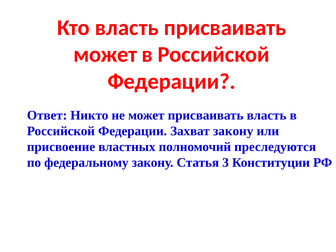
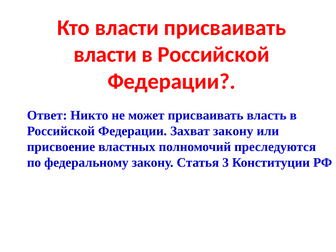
Кто власть: власть -> власти (127, 28)
может: может -> власти (105, 55)
